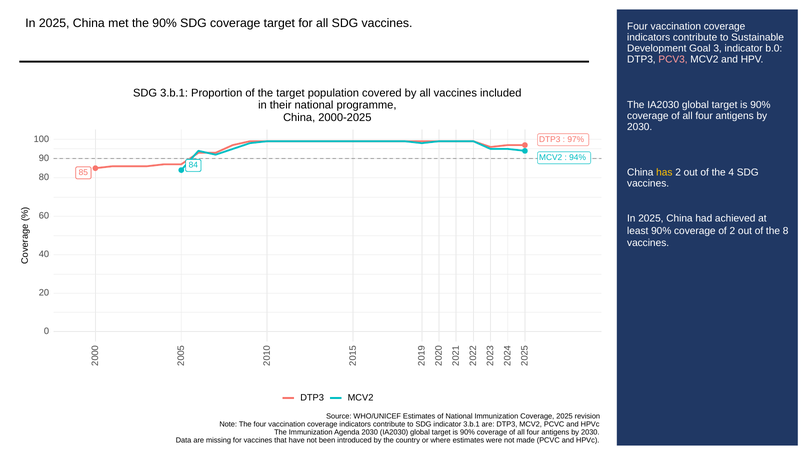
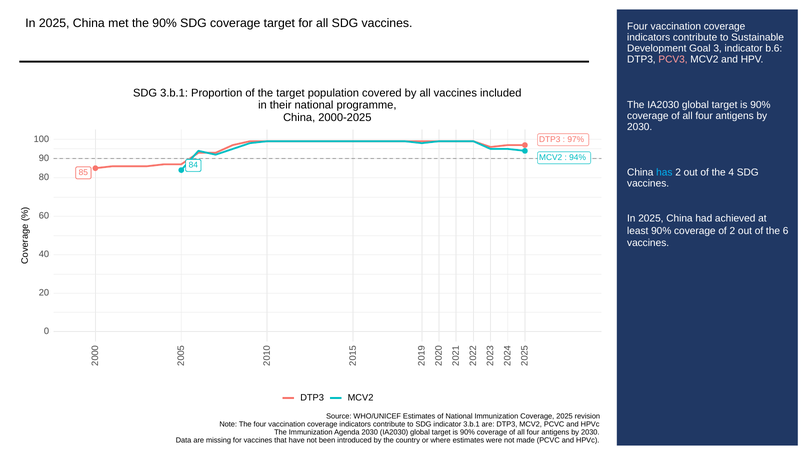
b.0: b.0 -> b.6 (774, 48)
has colour: yellow -> light blue (664, 172)
8: 8 -> 6 (786, 231)
